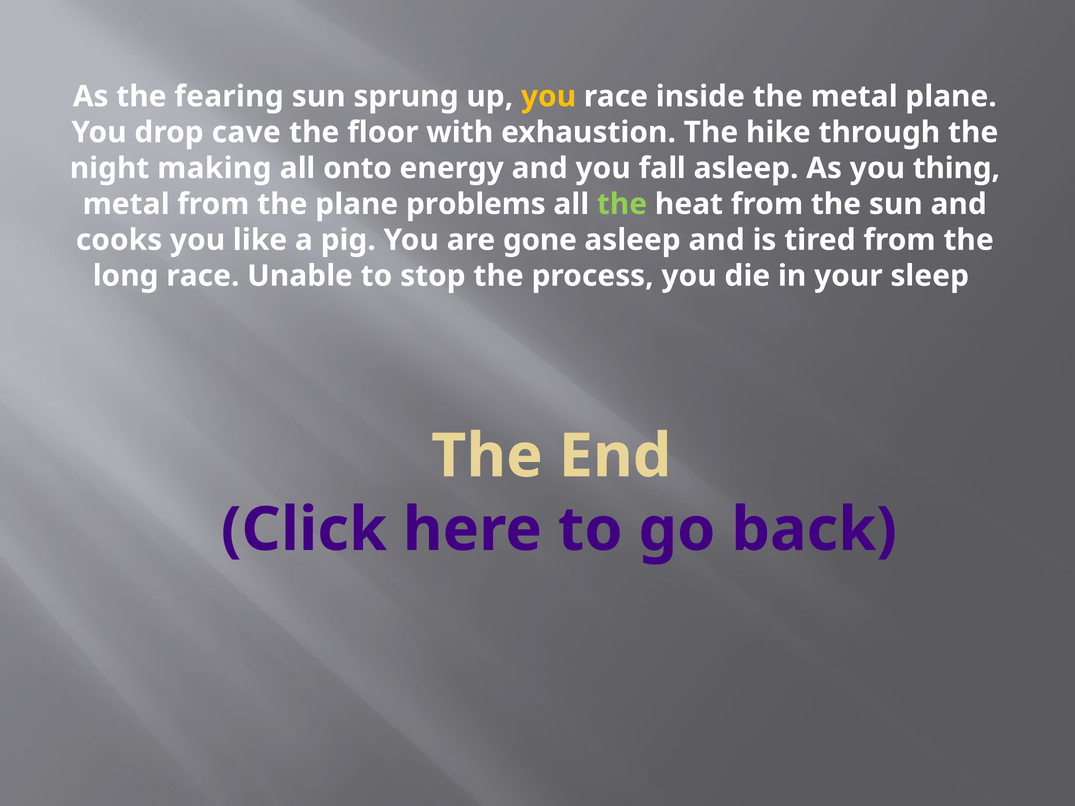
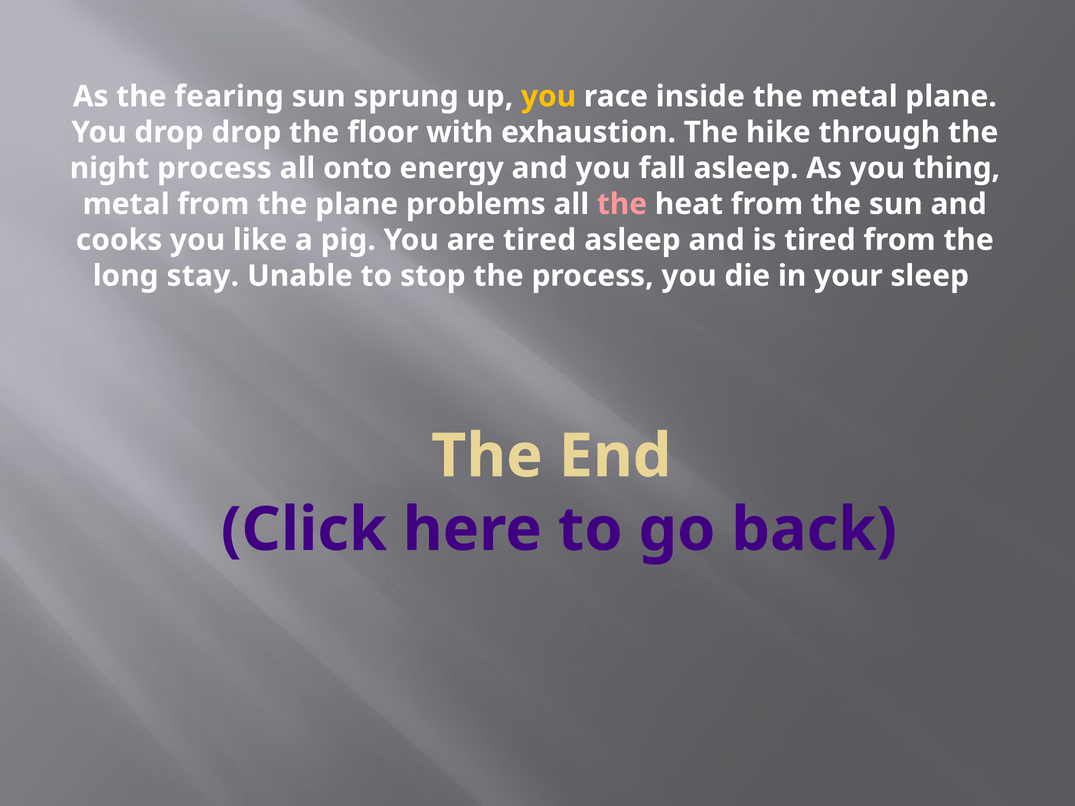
drop cave: cave -> drop (246, 132)
night making: making -> process (214, 168)
the colour: light green -> pink (622, 204)
are gone: gone -> tired (540, 240)
long race: race -> stay (203, 276)
